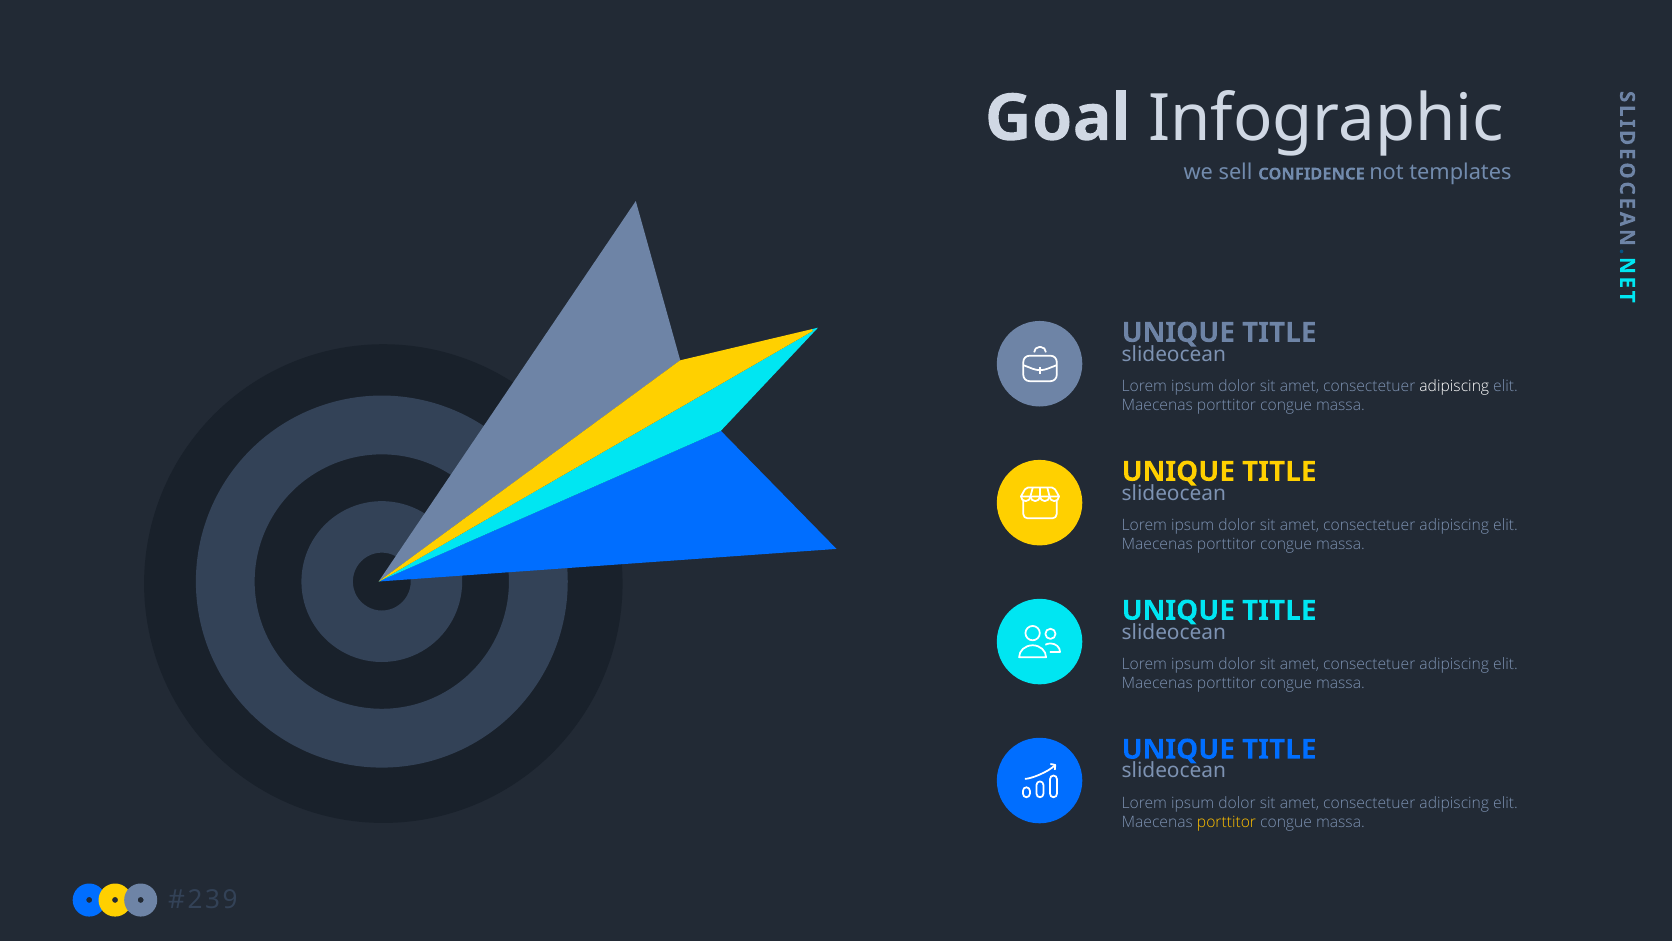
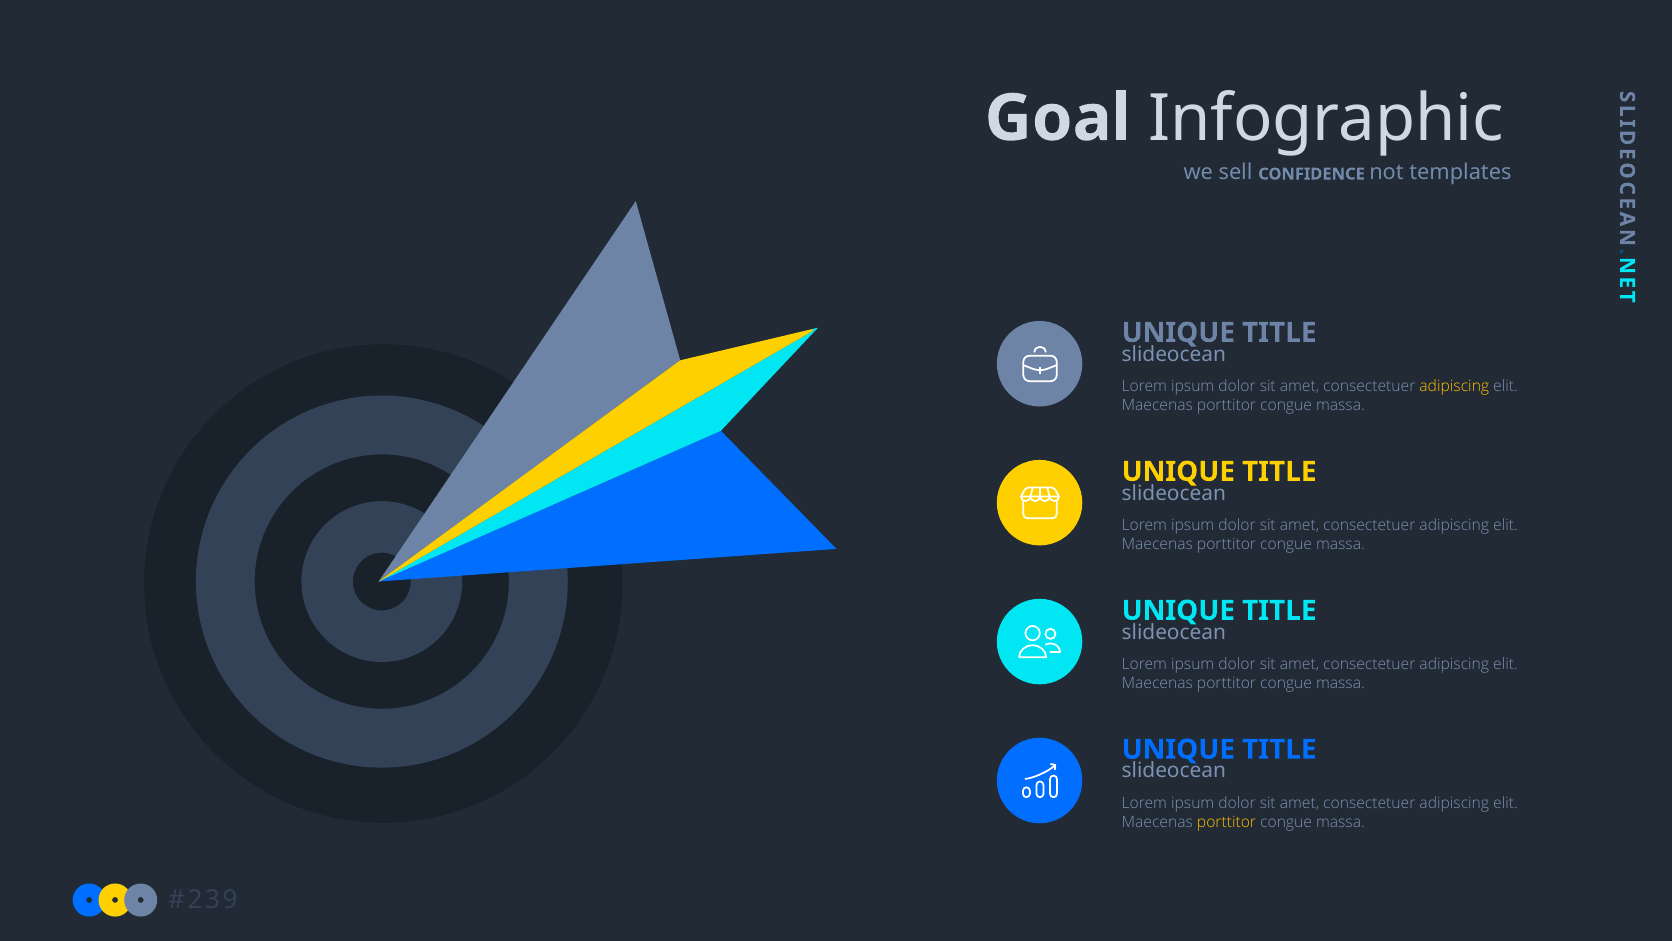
adipiscing colour: white -> yellow (1454, 386)
